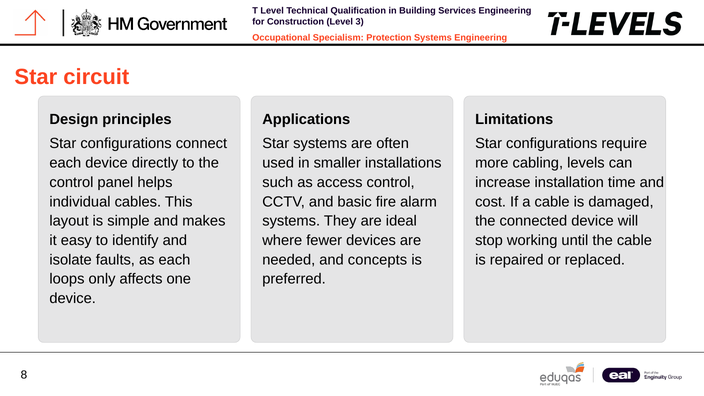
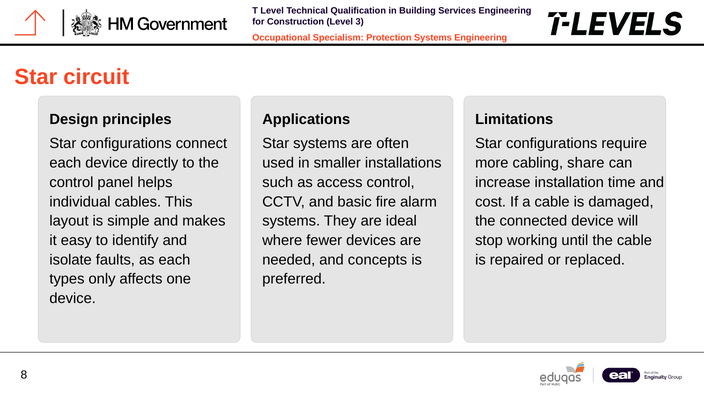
levels: levels -> share (586, 163)
loops: loops -> types (67, 279)
